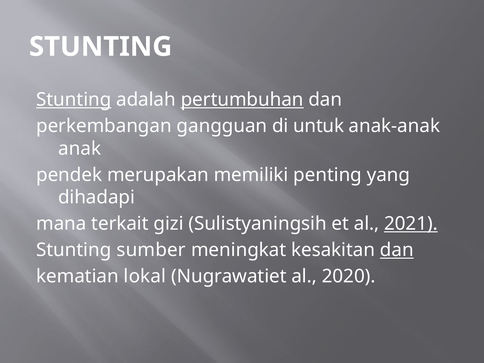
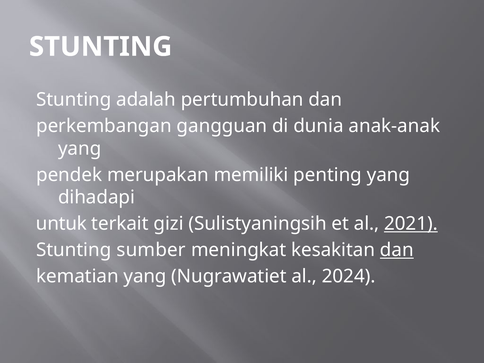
Stunting underline: present -> none (74, 100)
pertumbuhan underline: present -> none (242, 100)
untuk: untuk -> dunia (319, 126)
anak: anak -> yang (80, 149)
mana: mana -> untuk (61, 224)
kematian lokal: lokal -> yang (145, 276)
2020: 2020 -> 2024 (349, 276)
